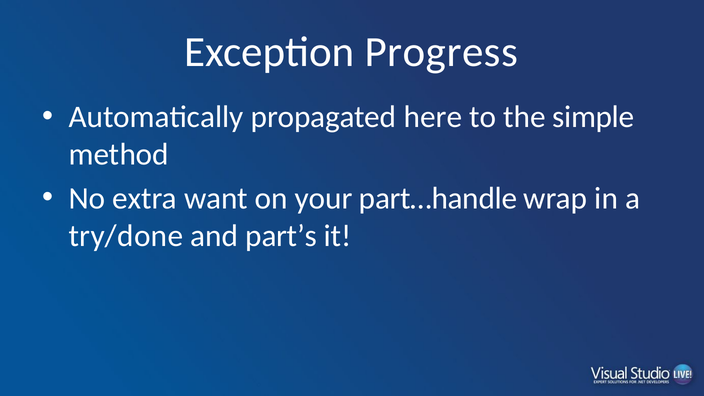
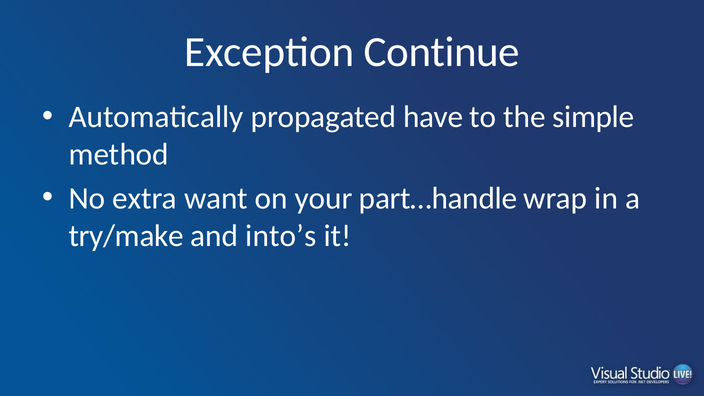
Progress: Progress -> Continue (442, 52)
here: here -> have (433, 117)
try/done: try/done -> try/make (126, 236)
part’s: part’s -> into’s (281, 236)
